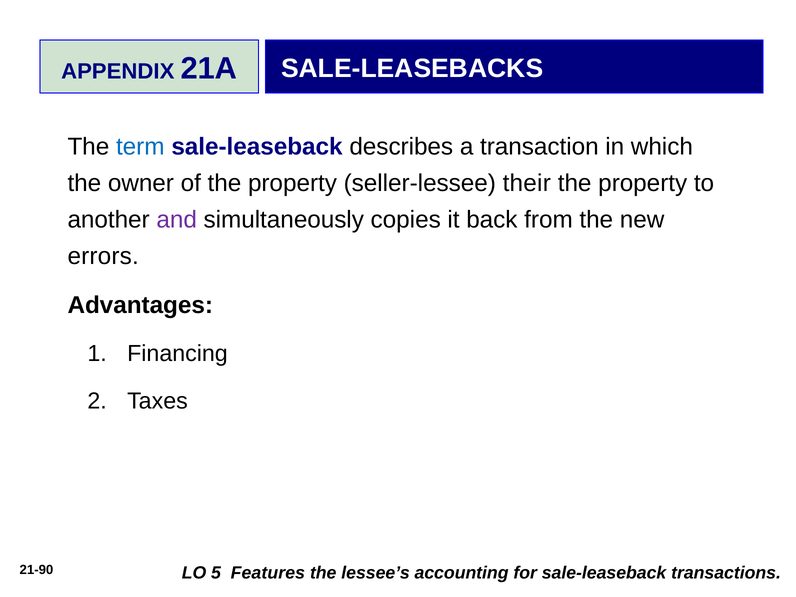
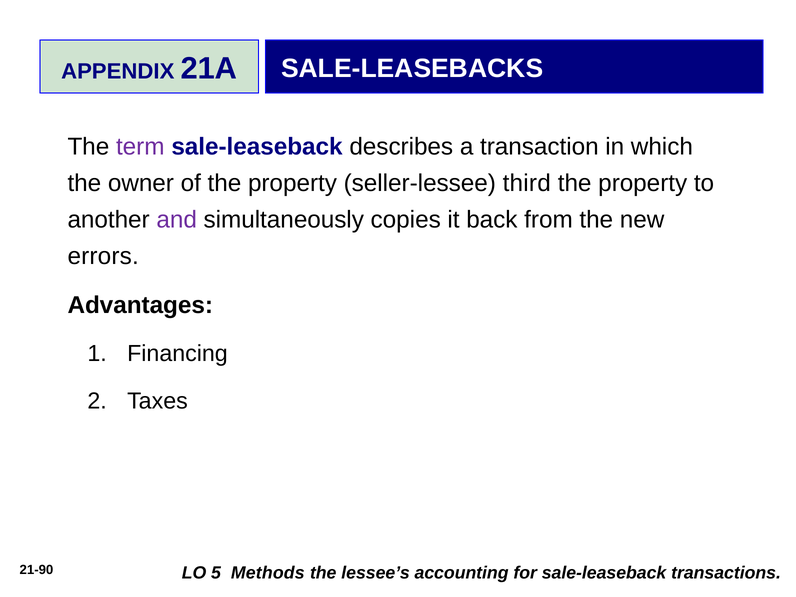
term colour: blue -> purple (140, 147)
their: their -> third (527, 183)
Features: Features -> Methods (268, 573)
